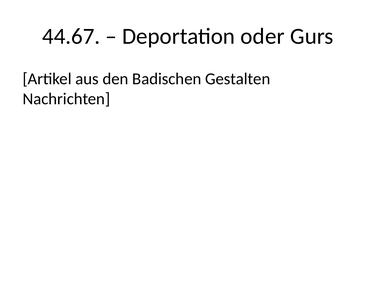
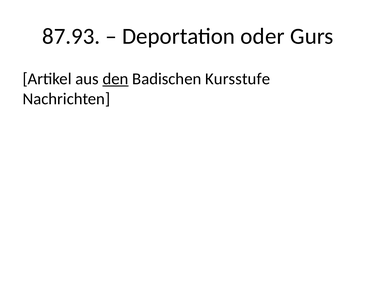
44.67: 44.67 -> 87.93 (71, 36)
den underline: none -> present (115, 79)
Gestalten: Gestalten -> Kursstufe (238, 79)
